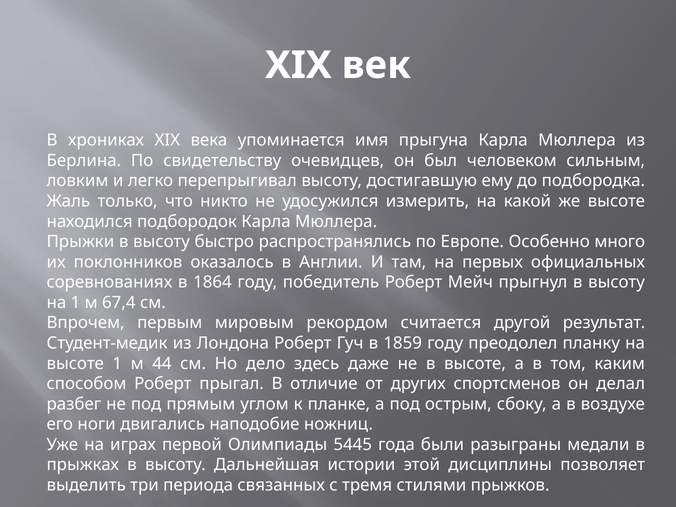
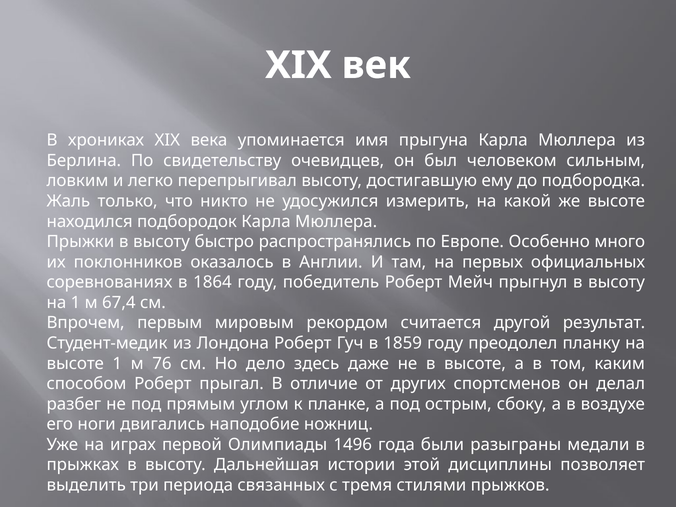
44: 44 -> 76 (162, 363)
5445: 5445 -> 1496 (353, 445)
